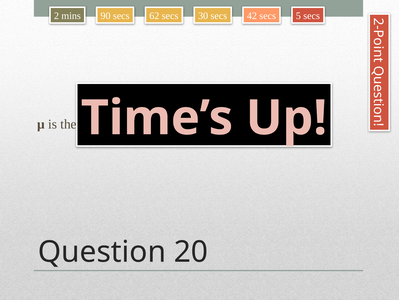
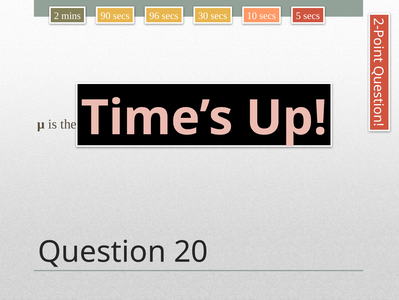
62: 62 -> 96 (154, 16)
42: 42 -> 10 (252, 16)
